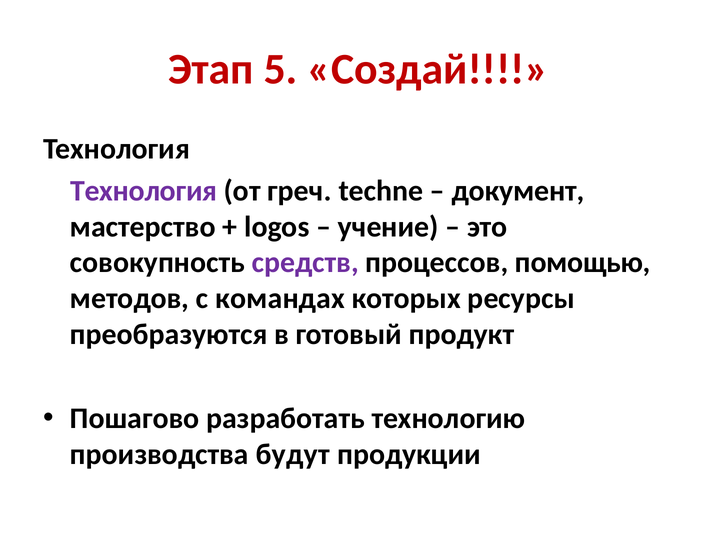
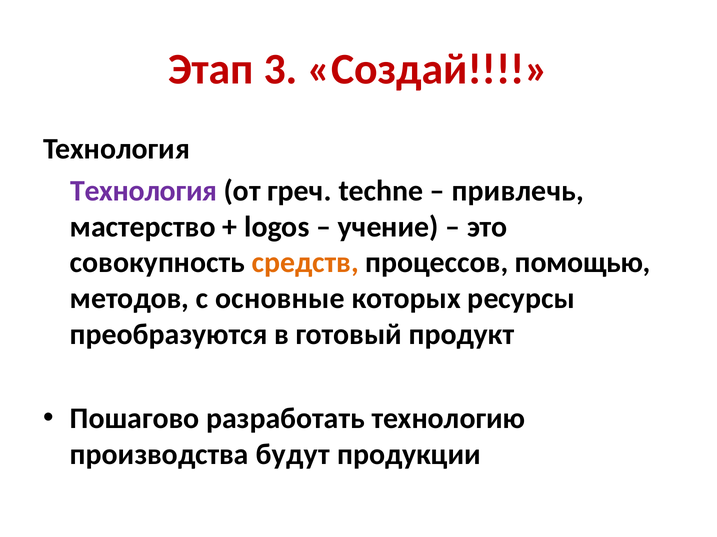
5: 5 -> 3 (281, 69)
документ: документ -> привлечь (518, 191)
средств colour: purple -> orange (305, 263)
командах: командах -> основные (280, 299)
